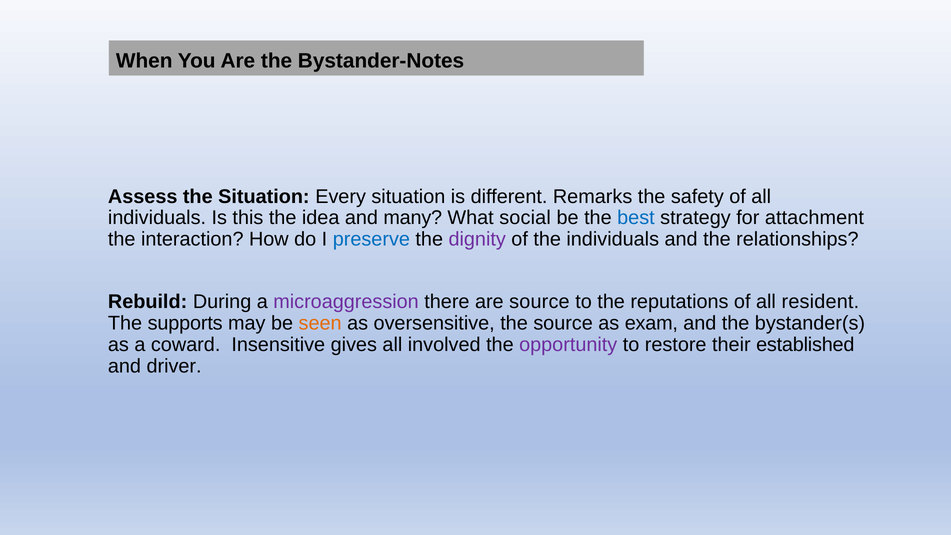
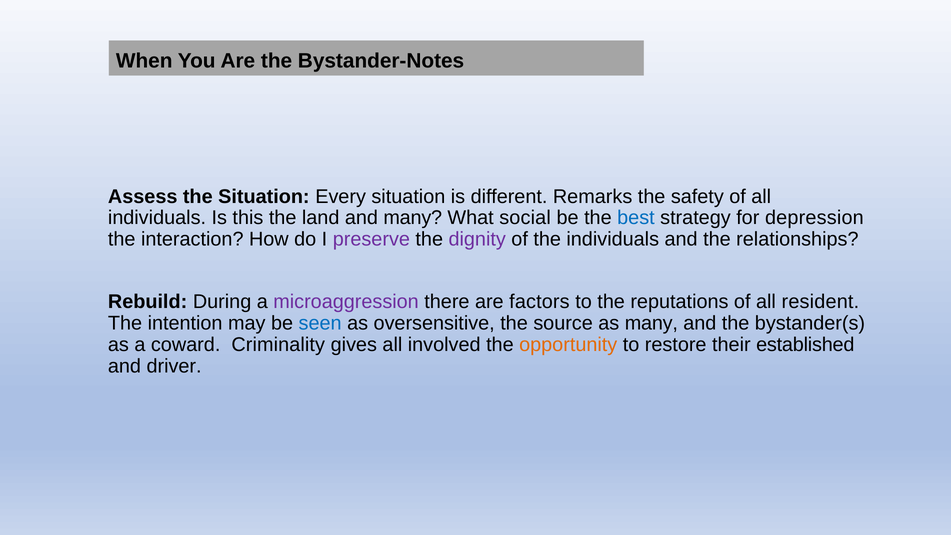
idea: idea -> land (321, 218)
attachment: attachment -> depression (814, 218)
preserve colour: blue -> purple (371, 239)
are source: source -> factors (539, 302)
supports: supports -> intention (185, 323)
seen colour: orange -> blue (320, 323)
as exam: exam -> many (651, 323)
Insensitive: Insensitive -> Criminality (278, 345)
opportunity colour: purple -> orange (568, 345)
